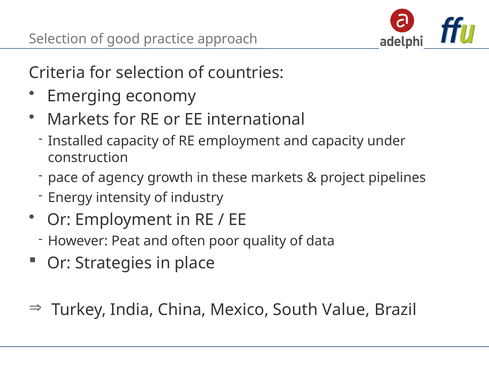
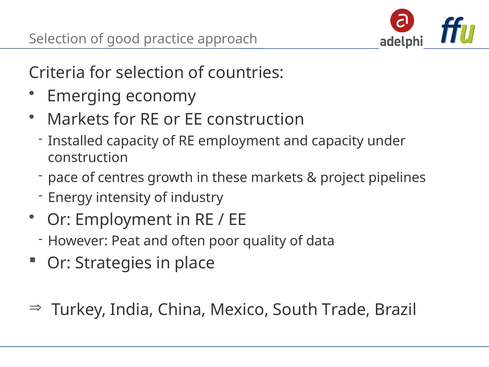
EE international: international -> construction (256, 120)
agency: agency -> centres (121, 178)
Value: Value -> Trade (346, 309)
